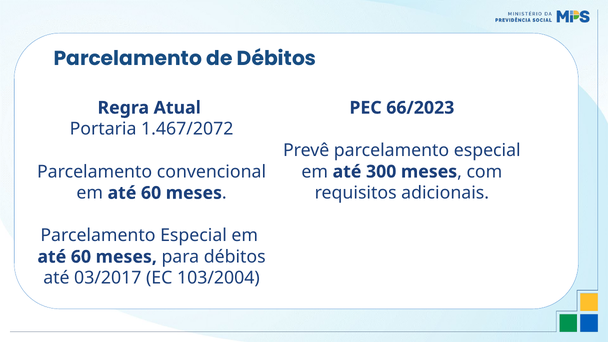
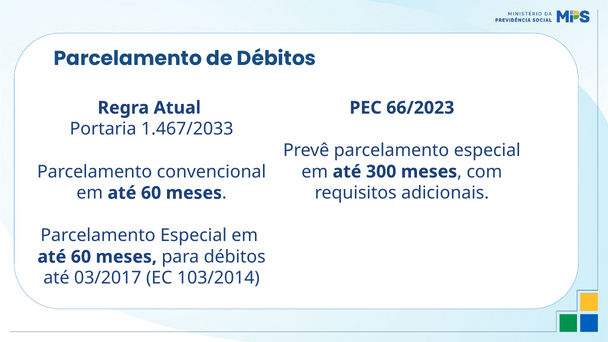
1.467/2072: 1.467/2072 -> 1.467/2033 (187, 129)
103/2004: 103/2004 -> 103/2014 (218, 278)
